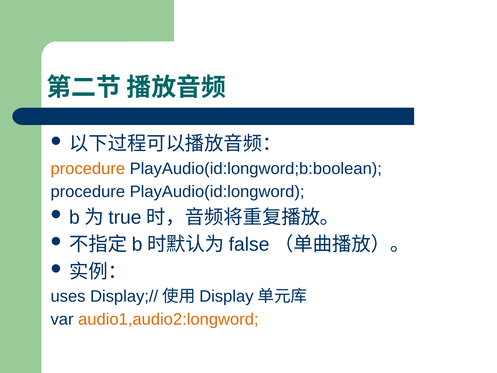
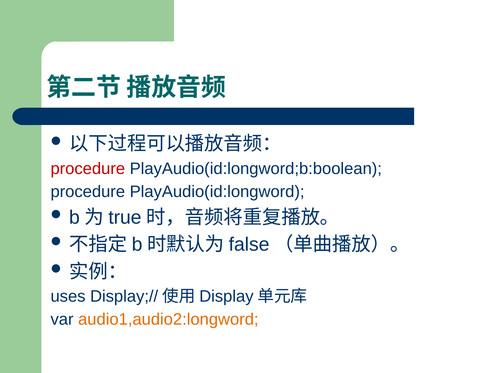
procedure colour: orange -> red (88, 169)
